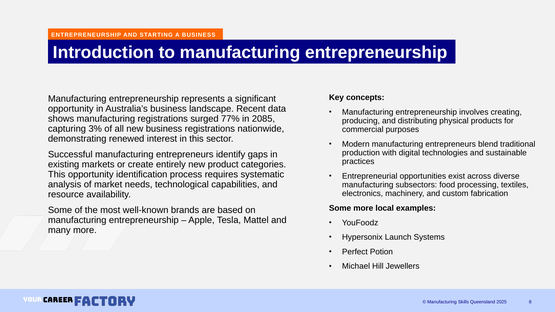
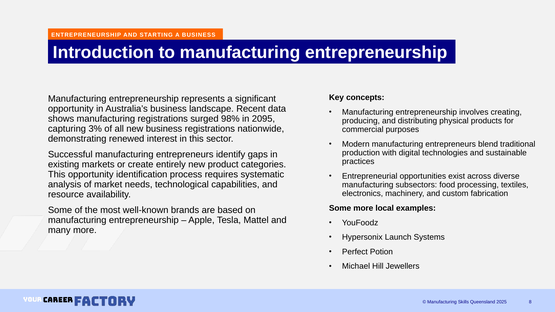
77%: 77% -> 98% (230, 119)
2085: 2085 -> 2095 (263, 119)
